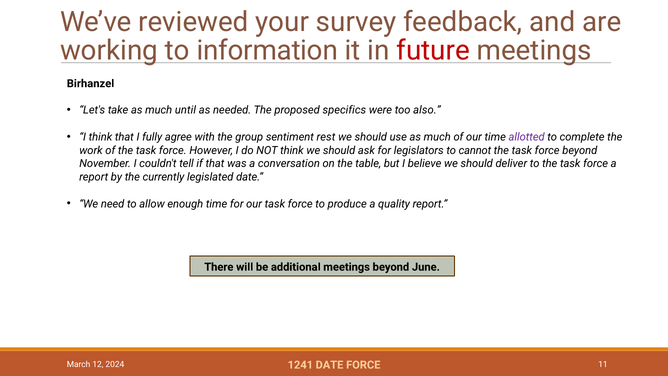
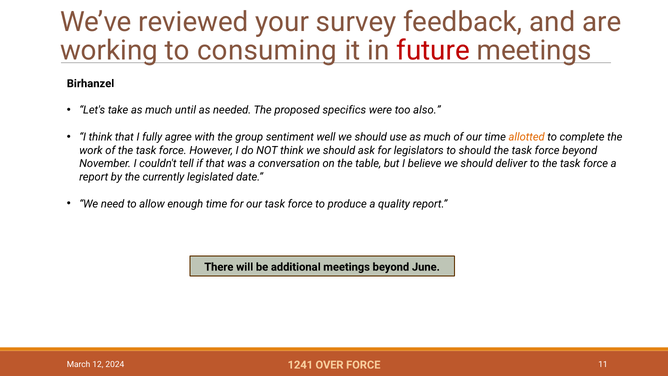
information: information -> consuming (267, 50)
rest: rest -> well (326, 137)
allotted colour: purple -> orange (527, 137)
to cannot: cannot -> should (475, 150)
1241 DATE: DATE -> OVER (330, 365)
